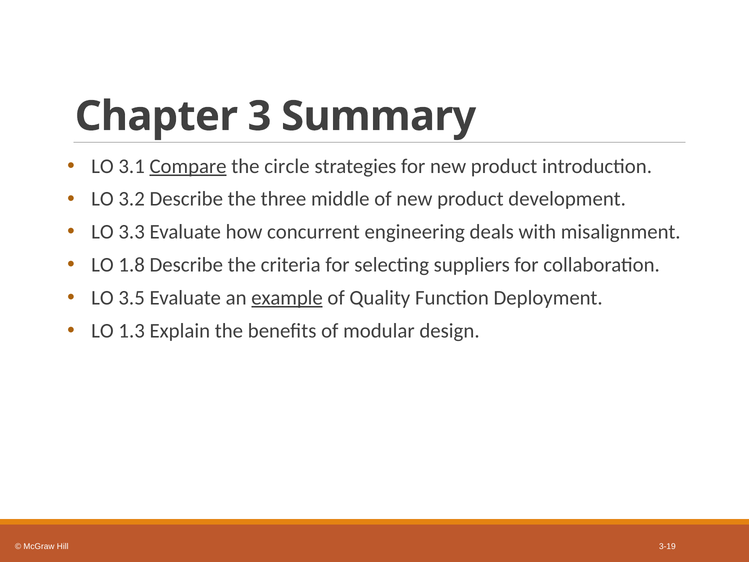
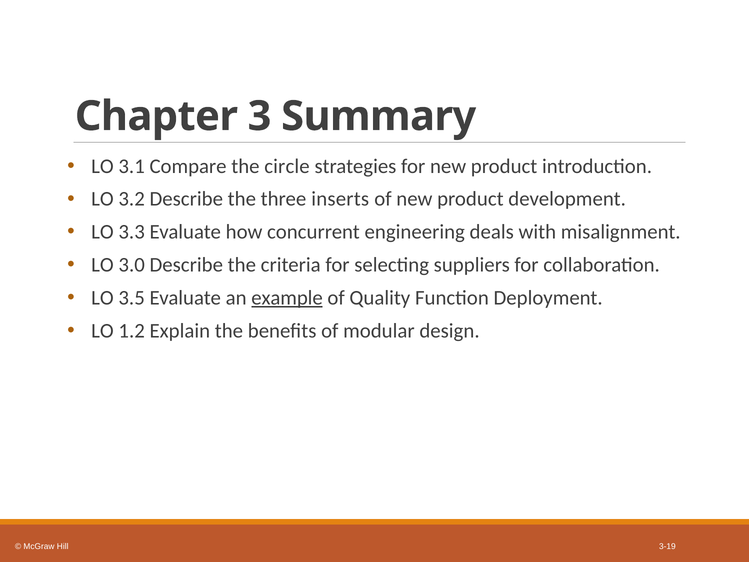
Compare underline: present -> none (188, 166)
middle: middle -> inserts (340, 199)
1.8: 1.8 -> 3.0 (132, 265)
1.3: 1.3 -> 1.2 (132, 331)
